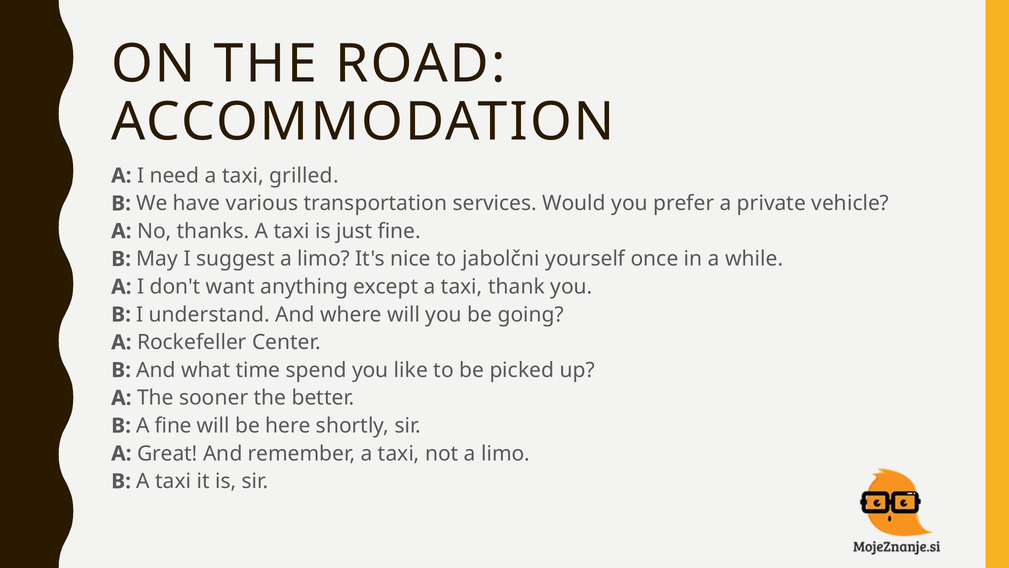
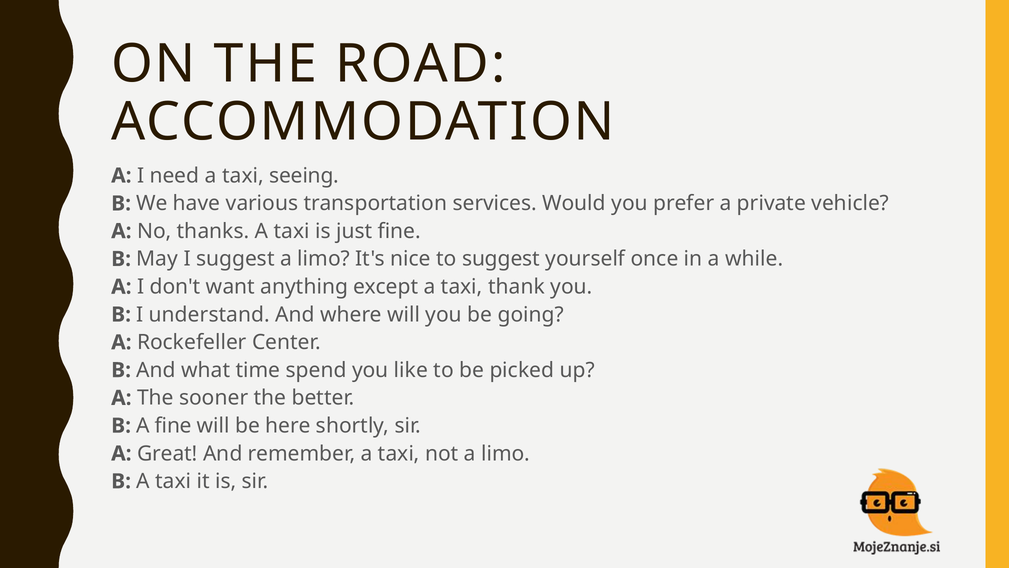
grilled: grilled -> seeing (304, 176)
to jabolčni: jabolčni -> suggest (501, 259)
